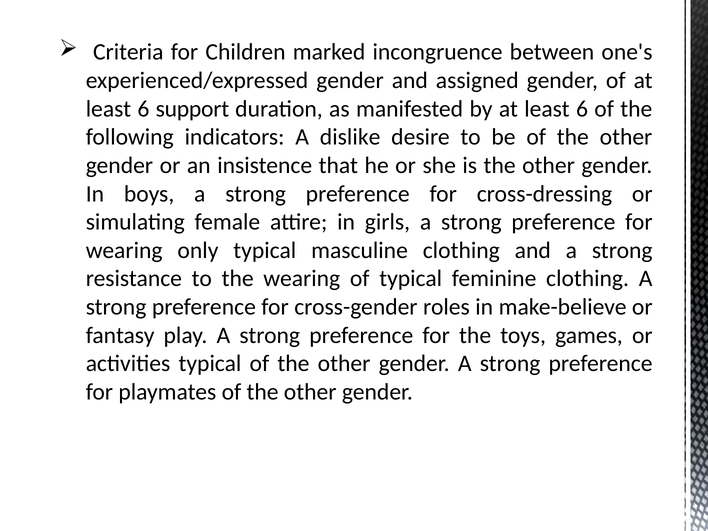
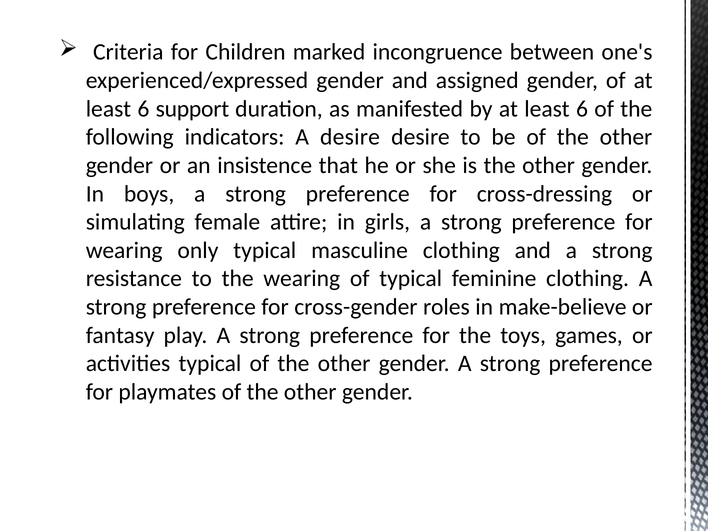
A dislike: dislike -> desire (350, 137)
